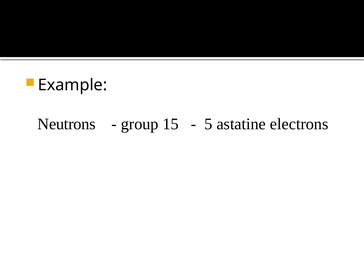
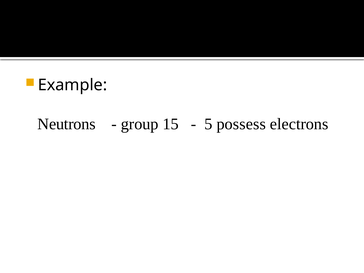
astatine: astatine -> possess (241, 124)
